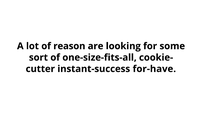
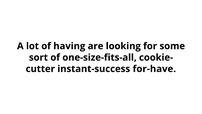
reason: reason -> having (69, 46)
